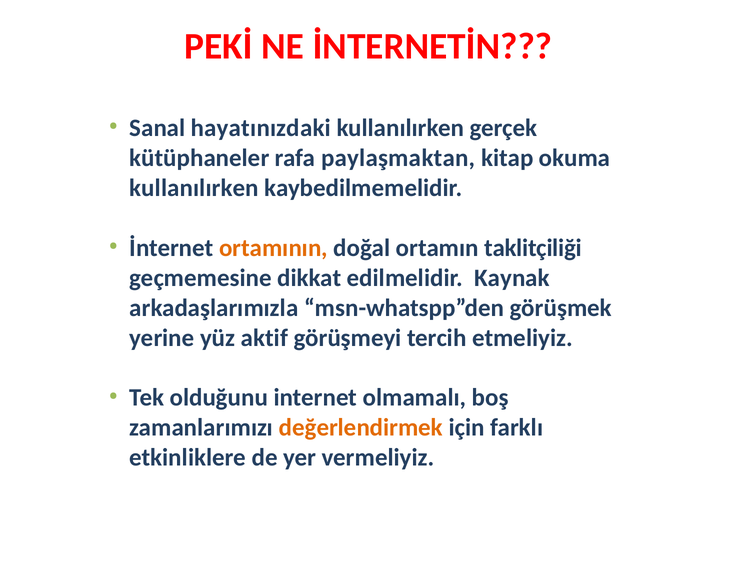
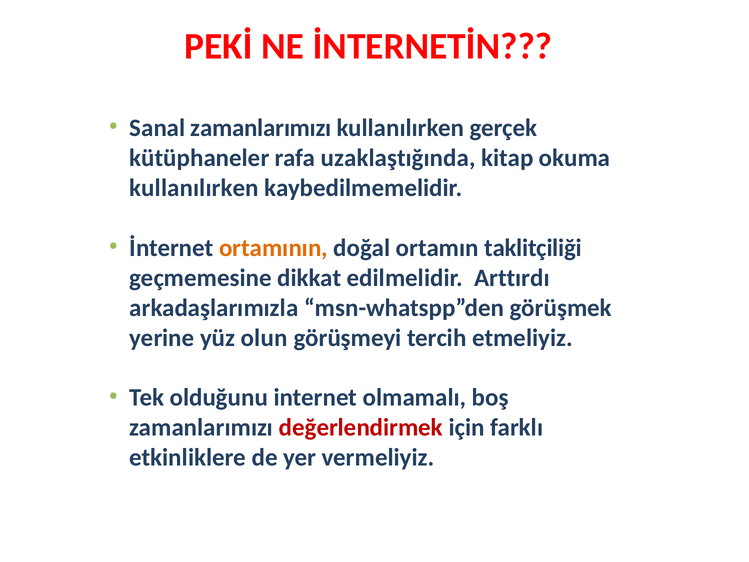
Sanal hayatınızdaki: hayatınızdaki -> zamanlarımızı (261, 128)
paylaşmaktan: paylaşmaktan -> uzaklaştığında (398, 158)
Kaynak: Kaynak -> Arttırdı (512, 278)
aktif: aktif -> olun (264, 338)
değerlendirmek colour: orange -> red (361, 428)
